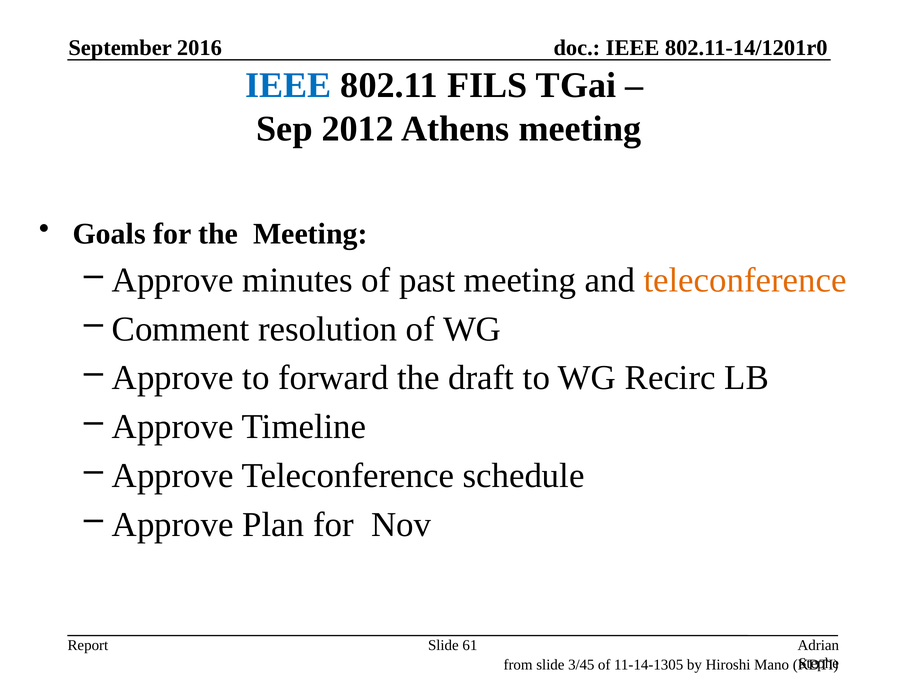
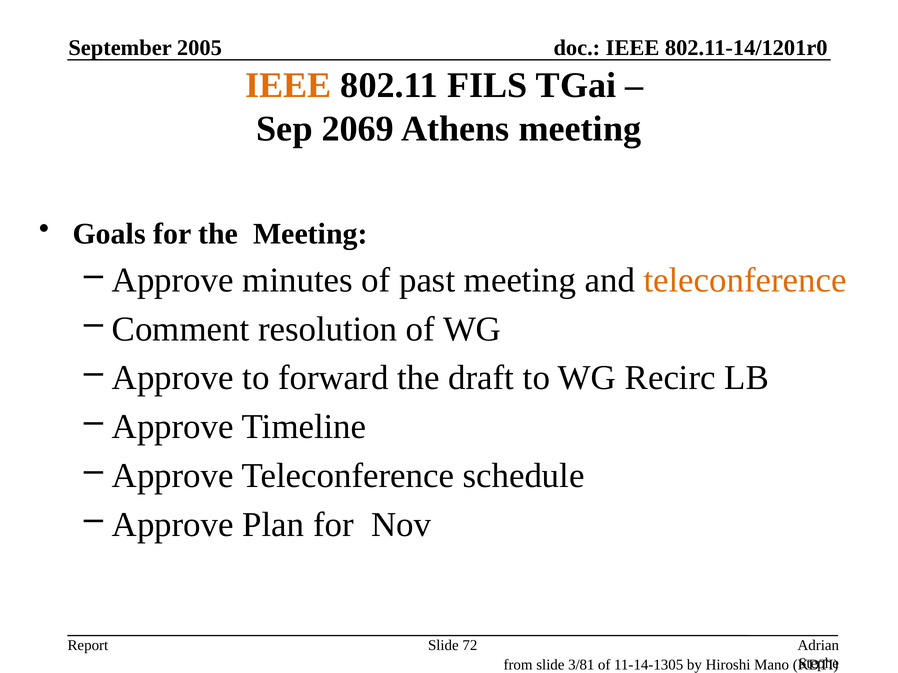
2016: 2016 -> 2005 (199, 48)
IEEE colour: blue -> orange (288, 86)
2012: 2012 -> 2069 (358, 129)
61: 61 -> 72 (470, 646)
3/45: 3/45 -> 3/81 (581, 666)
